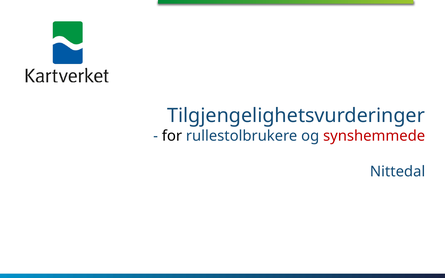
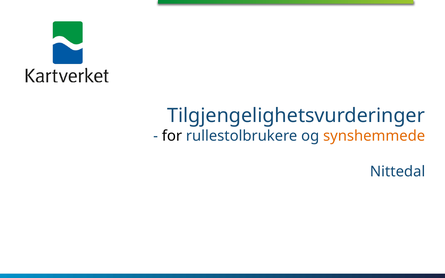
synshemmede colour: red -> orange (374, 136)
